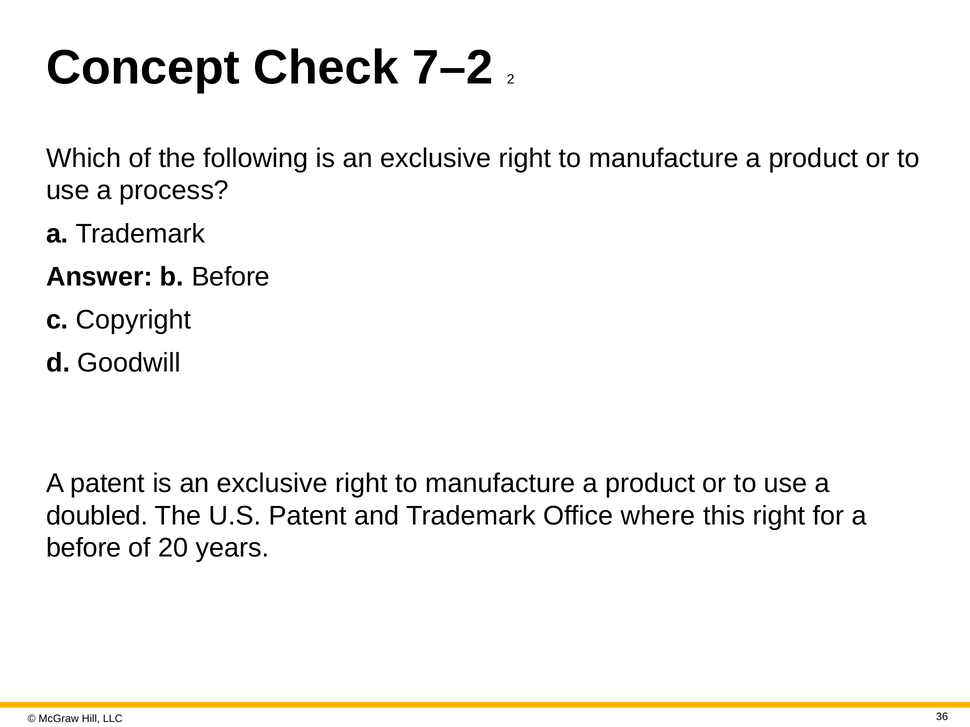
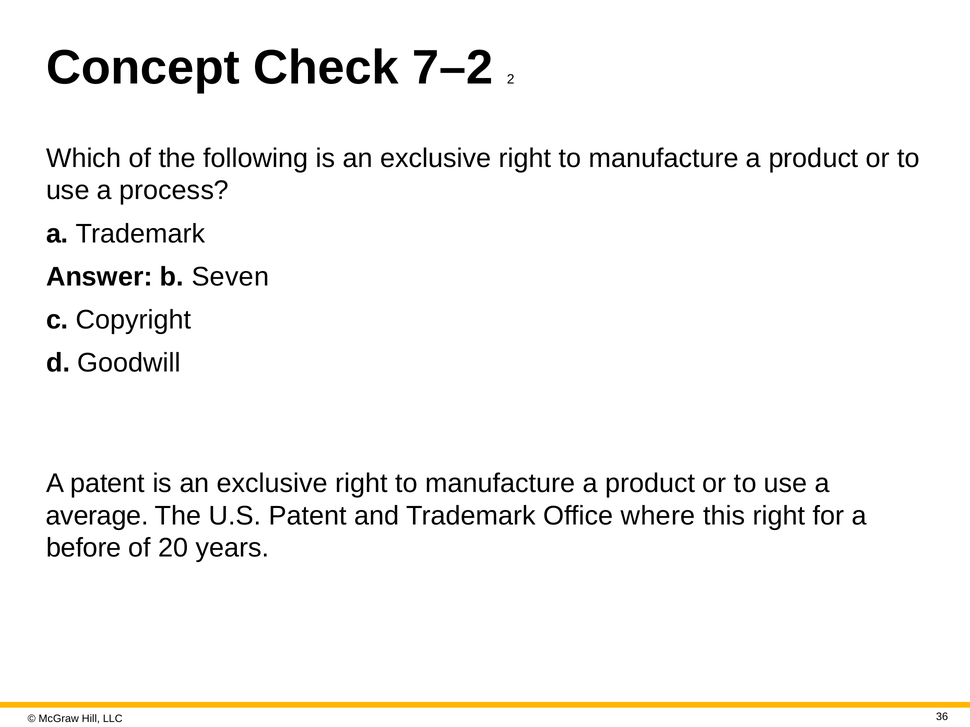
b Before: Before -> Seven (230, 277)
doubled: doubled -> average (97, 516)
